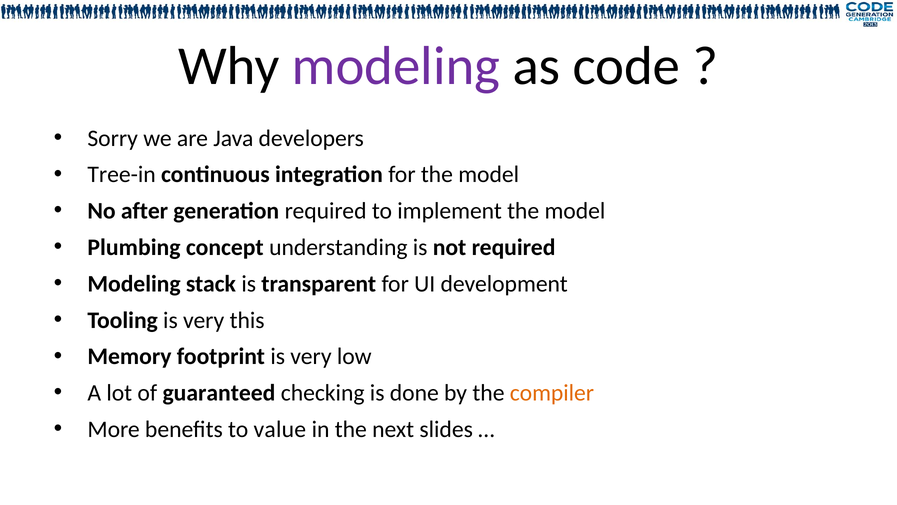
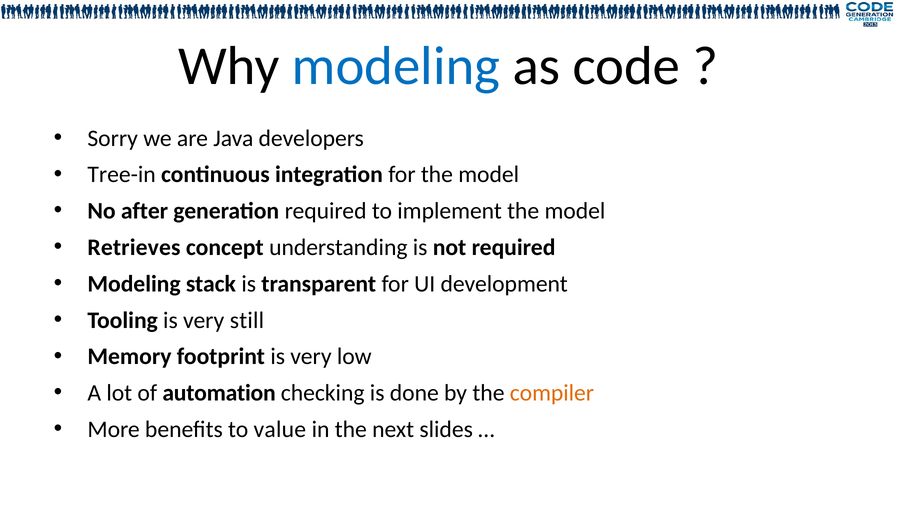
modeling colour: purple -> blue (396, 66)
Plumbing: Plumbing -> Retrieves (134, 247)
this: this -> still (247, 320)
guaranteed: guaranteed -> automation (219, 393)
